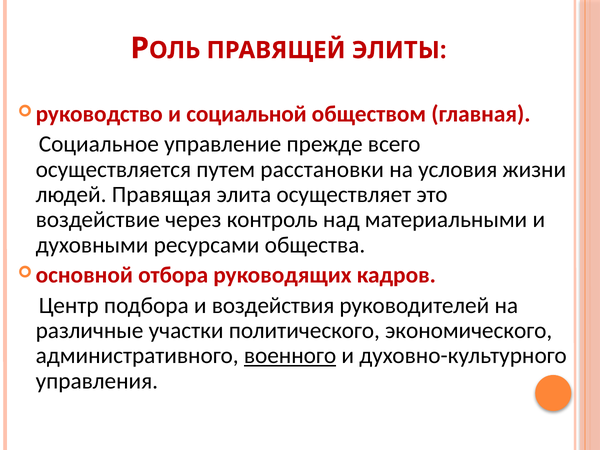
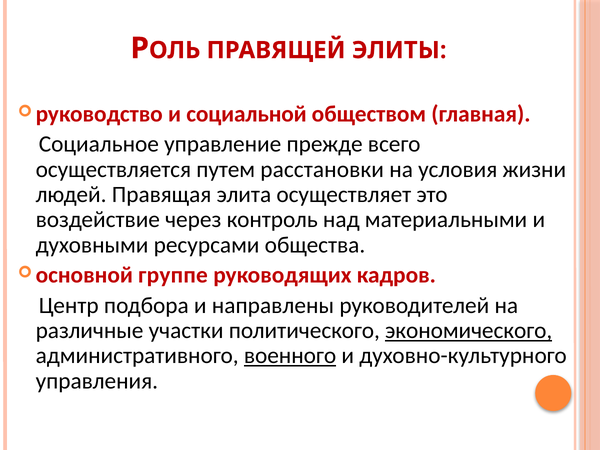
отбора: отбора -> группе (173, 275)
воздействия: воздействия -> направлены (273, 305)
экономического underline: none -> present (469, 331)
